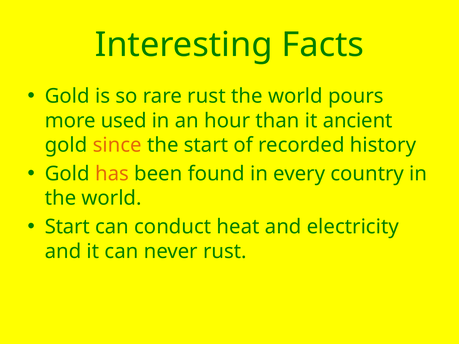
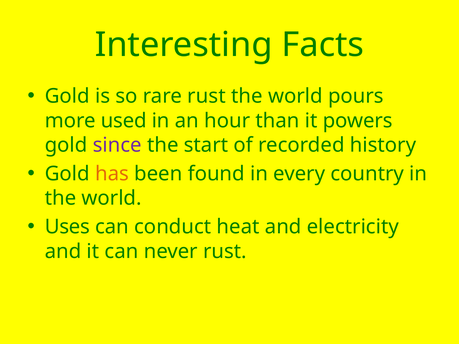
ancient: ancient -> powers (358, 121)
since colour: orange -> purple (117, 145)
Start: Start -> Uses (67, 227)
